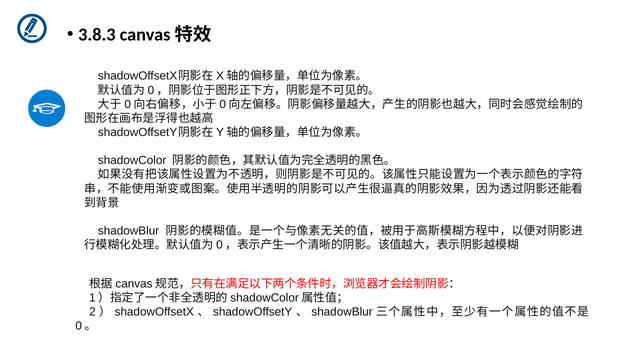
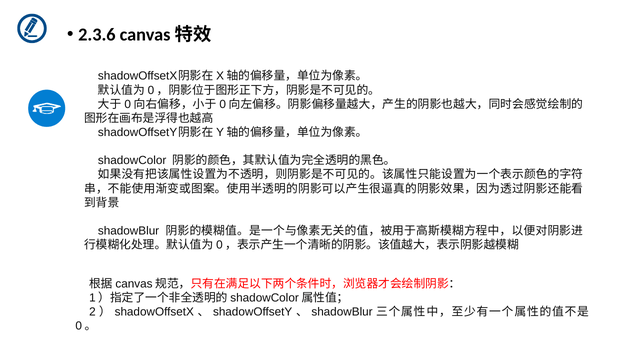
3.8.3: 3.8.3 -> 2.3.6 (97, 35)
